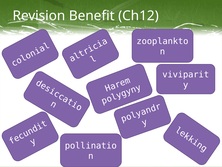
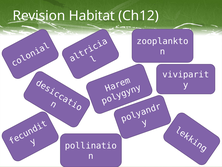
Benefit: Benefit -> Habitat (92, 16)
